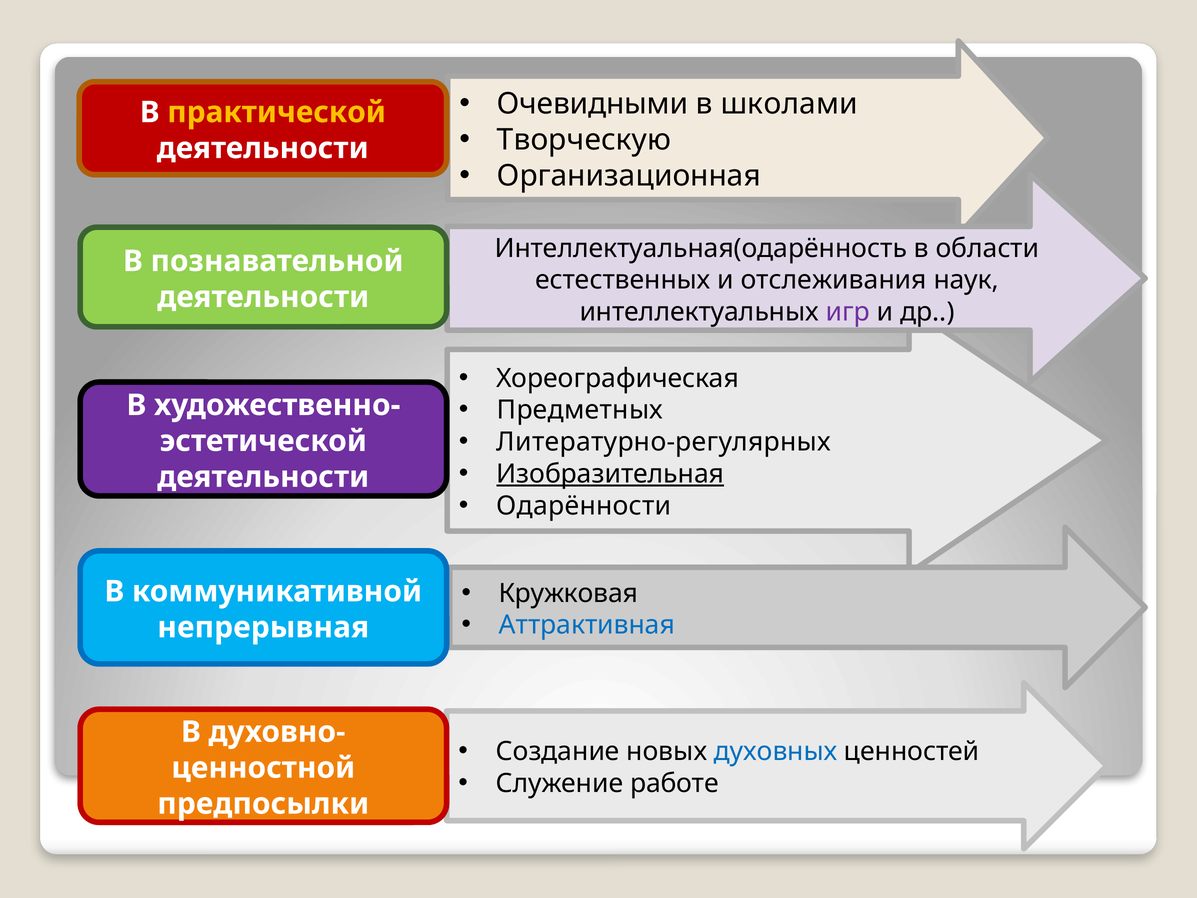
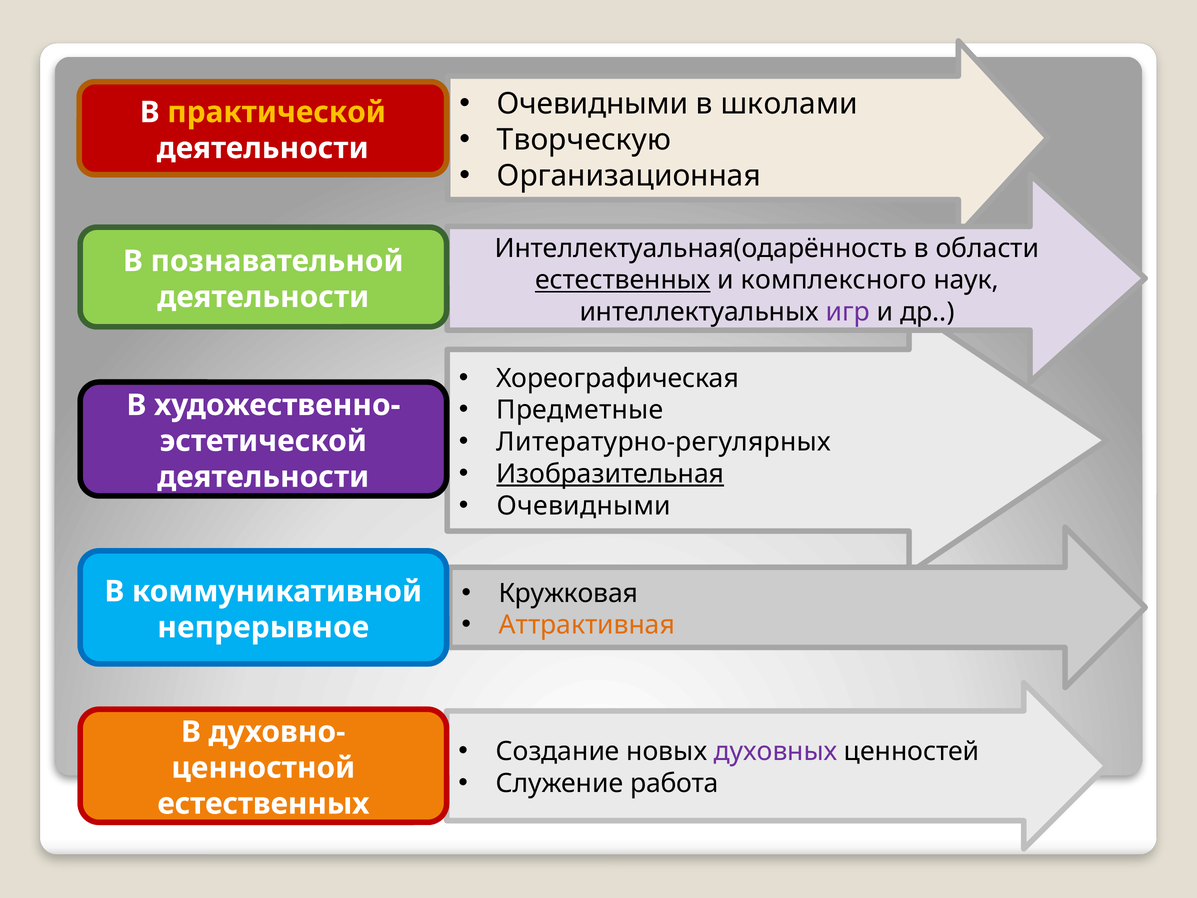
естественных underline: none -> present (623, 280)
отслеживания: отслеживания -> комплексного (834, 280)
Предметных: Предметных -> Предметные (580, 410)
Одарённости: Одарённости -> Очевидными (584, 506)
Аттрактивная colour: blue -> orange (587, 625)
непрерывная: непрерывная -> непрерывное (263, 627)
духовных colour: blue -> purple (776, 751)
работе: работе -> работа (674, 783)
предпосылки: предпосылки -> естественных (263, 804)
